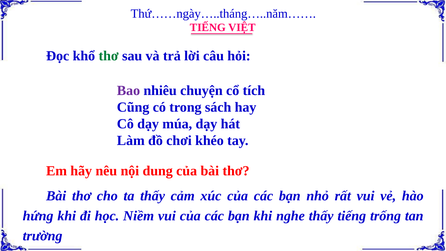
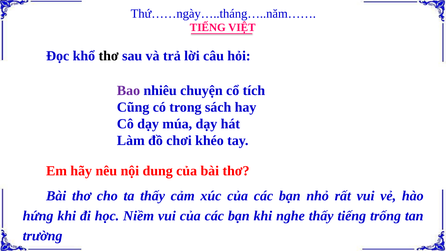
thơ colour: green -> black (109, 56)
